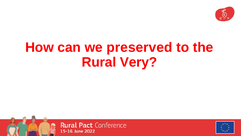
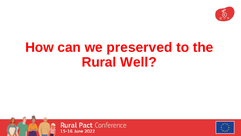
Very: Very -> Well (138, 62)
